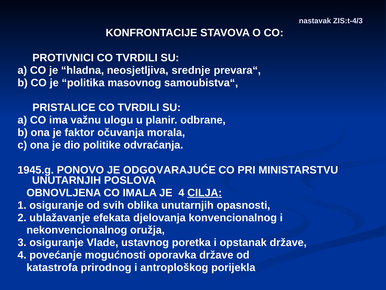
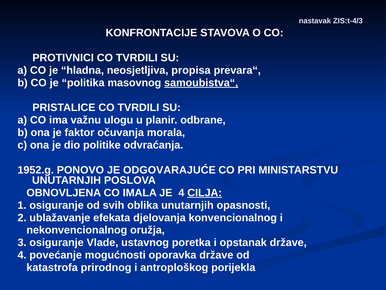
srednje: srednje -> propisa (191, 70)
samoubistva“ underline: none -> present (201, 83)
1945.g: 1945.g -> 1952.g (36, 170)
